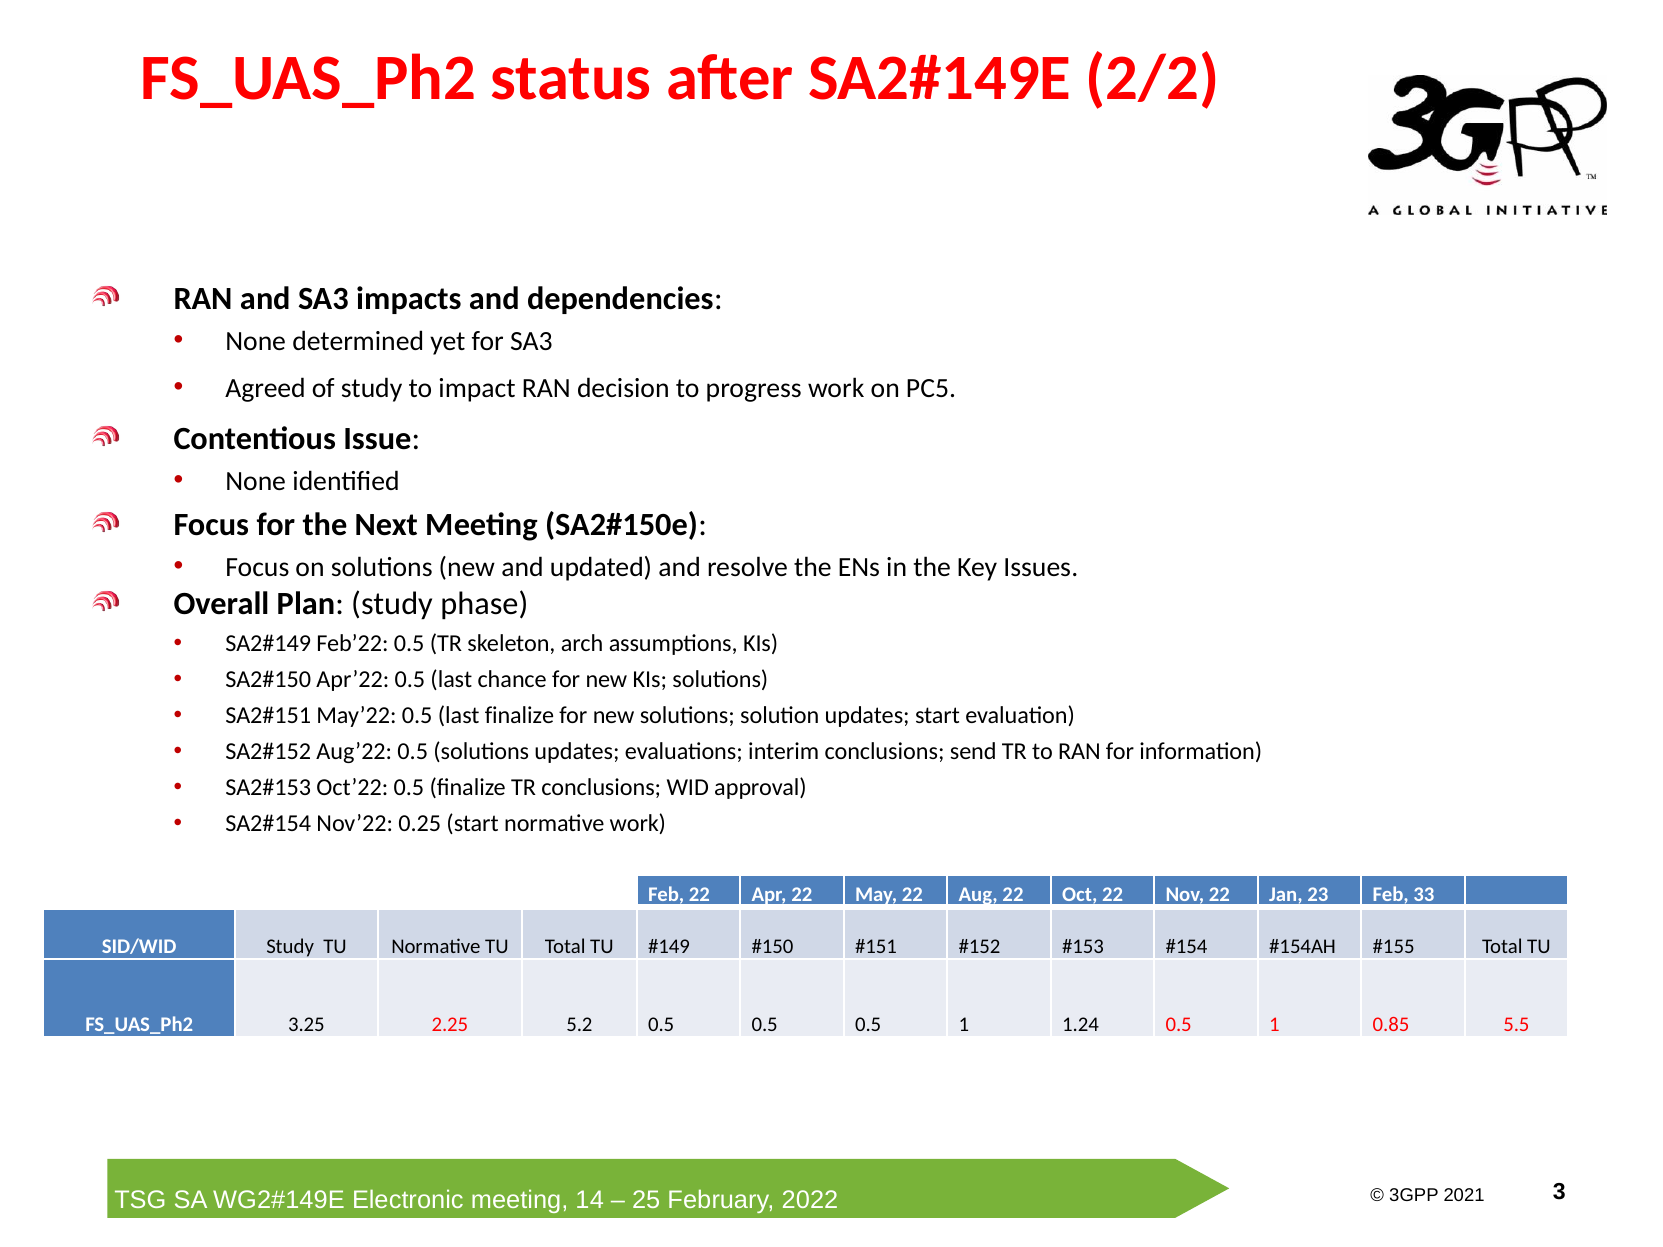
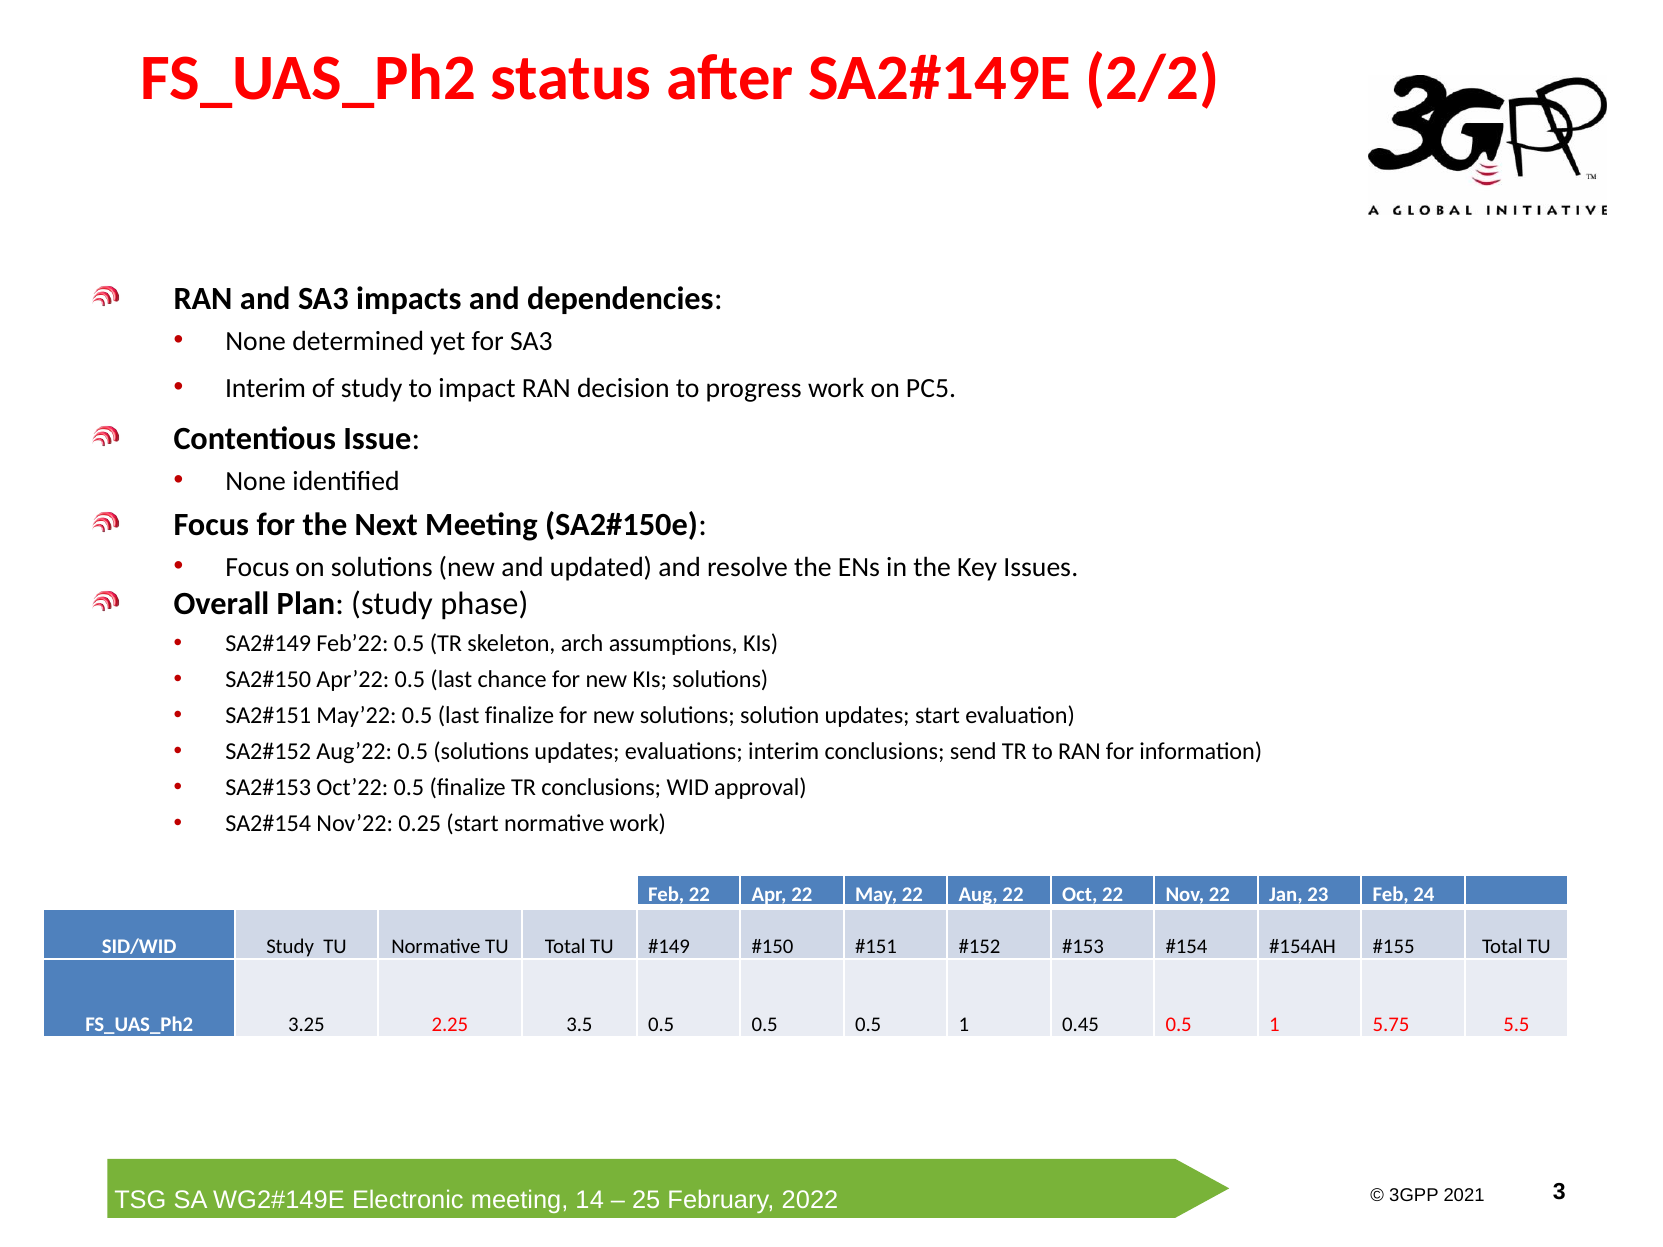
Agreed: Agreed -> Interim (266, 388)
33: 33 -> 24 (1424, 895)
5.2: 5.2 -> 3.5 (579, 1024)
1.24: 1.24 -> 0.45 (1080, 1024)
0.85: 0.85 -> 5.75 (1391, 1024)
